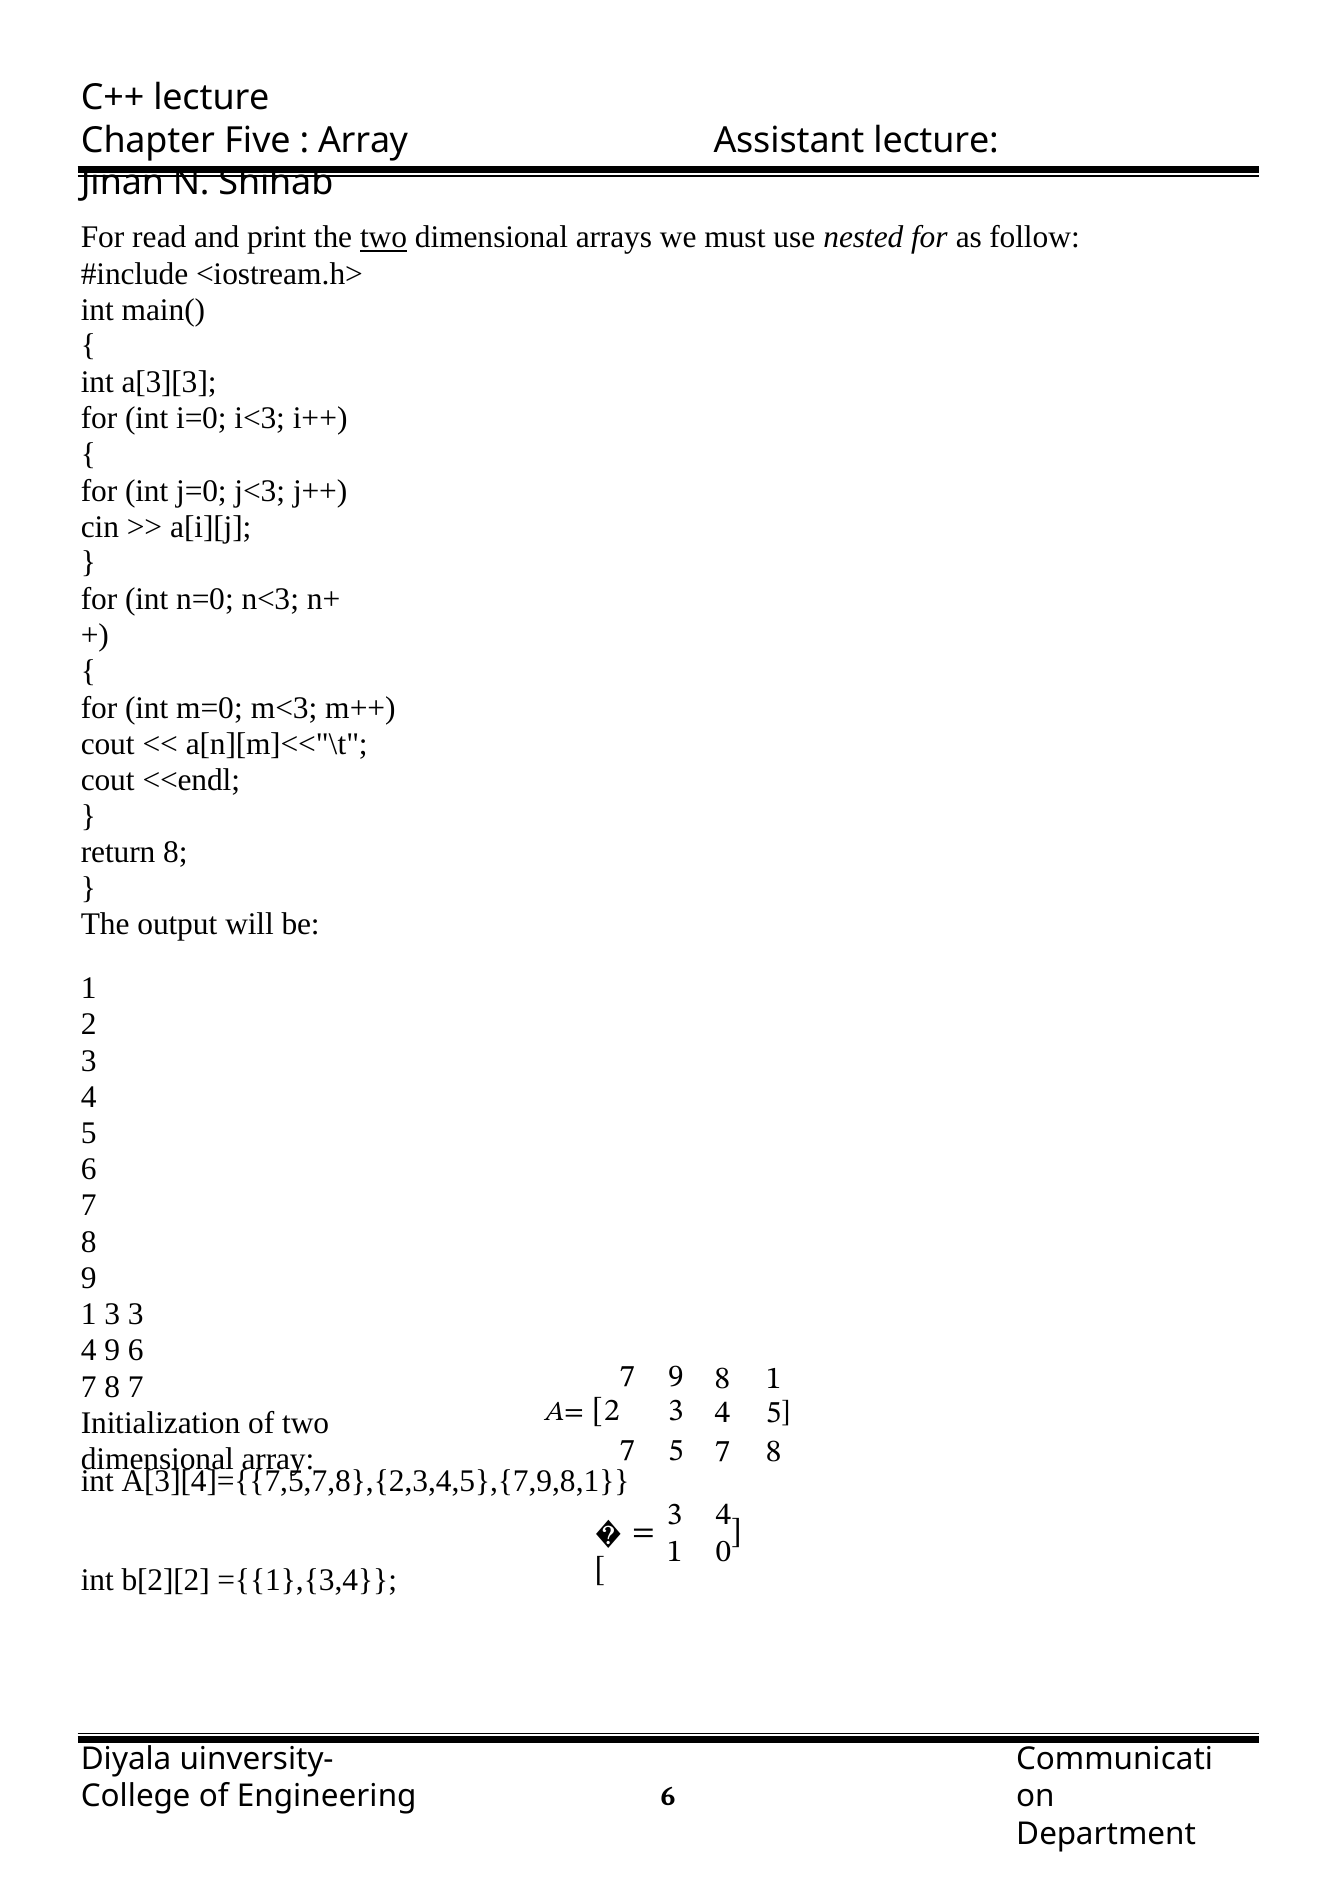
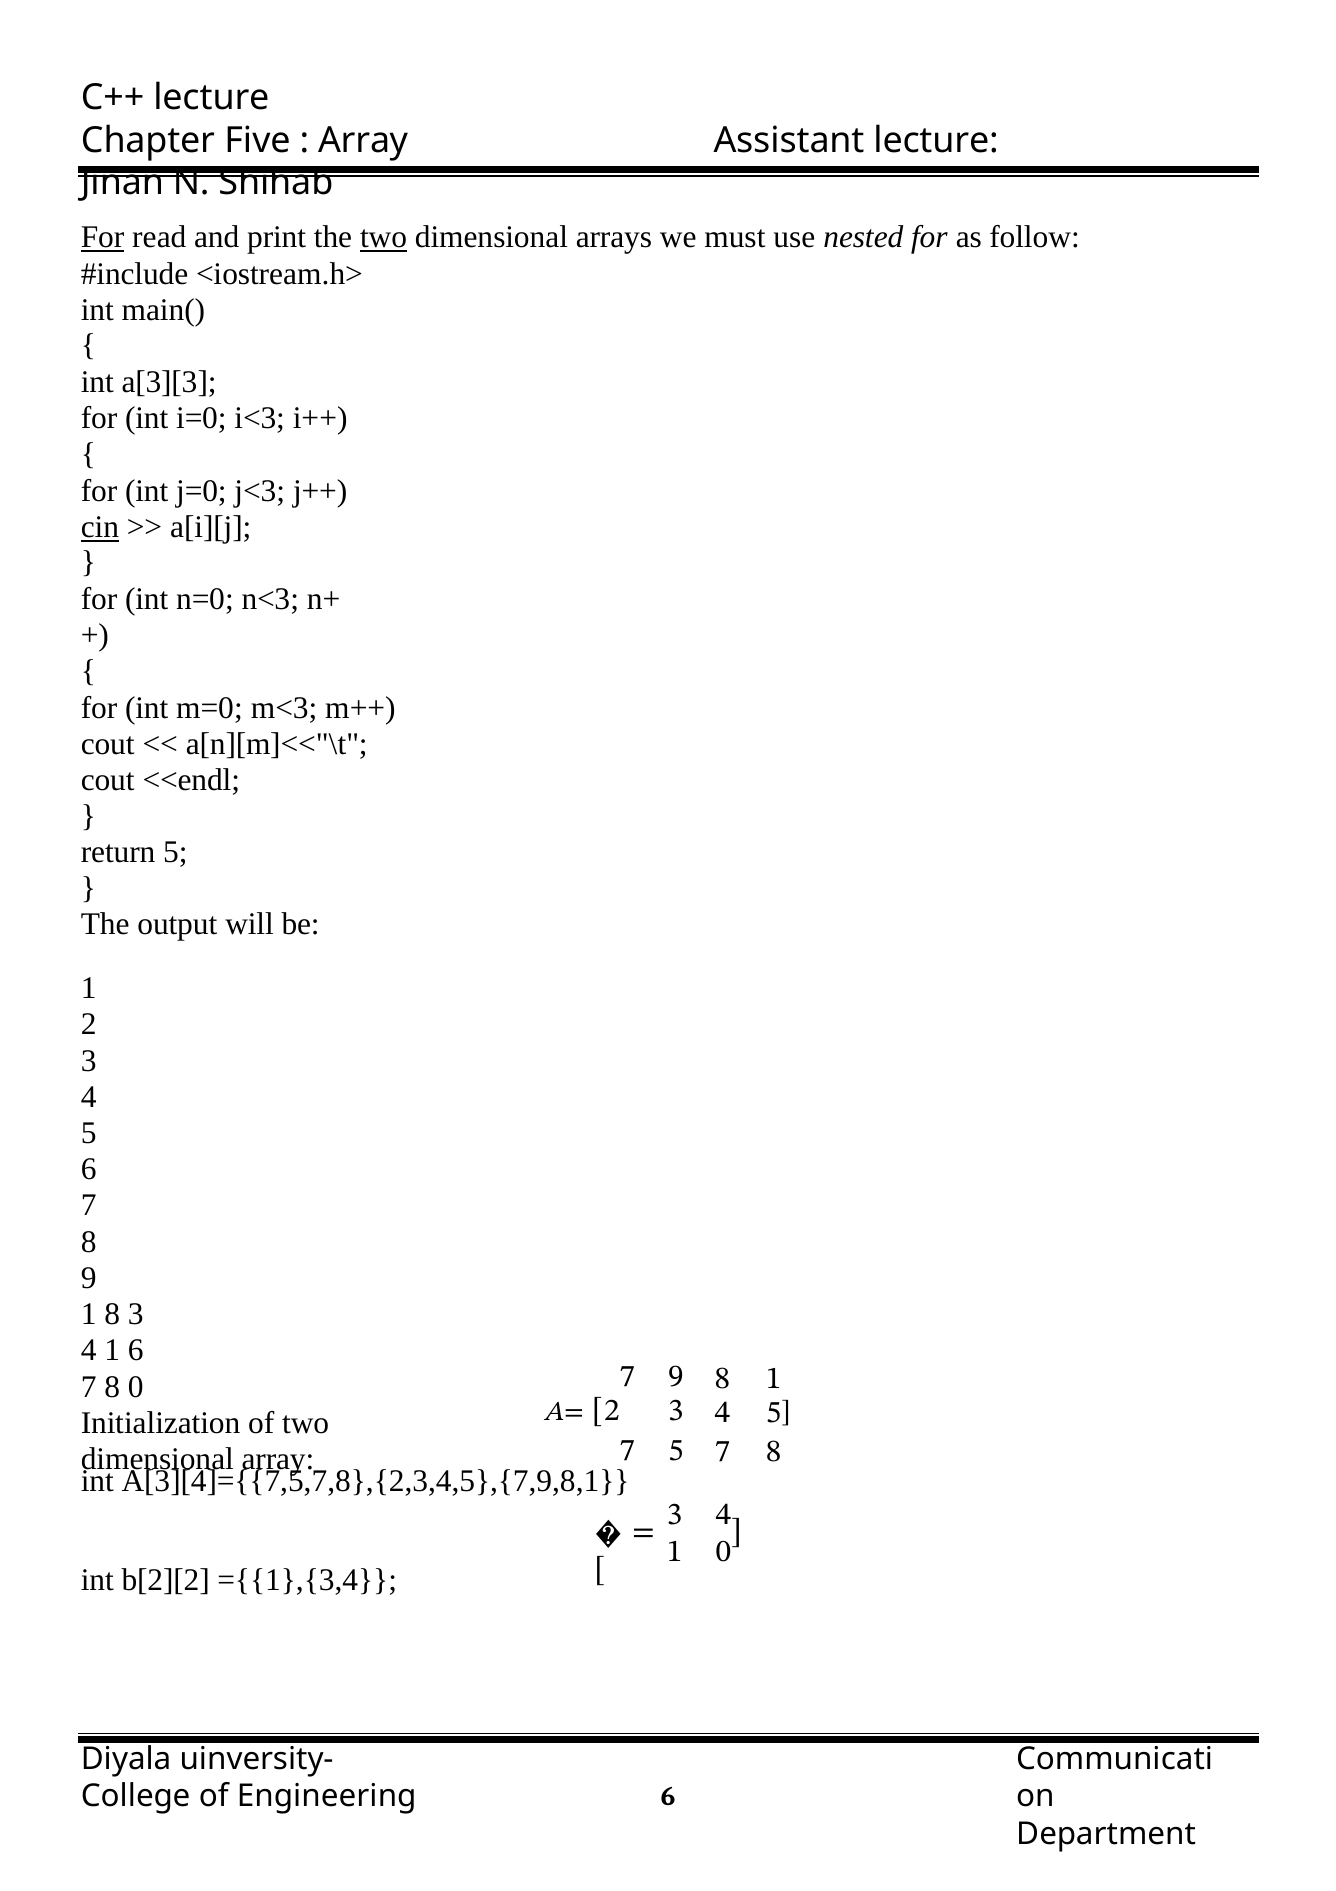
For underline: none -> present (103, 237)
cin underline: none -> present (100, 527)
return 8: 8 -> 5 (175, 852)
1 3: 3 -> 8 (112, 1314)
9: 9 -> 1 (112, 1350)
8 7: 7 -> 0 (136, 1386)
